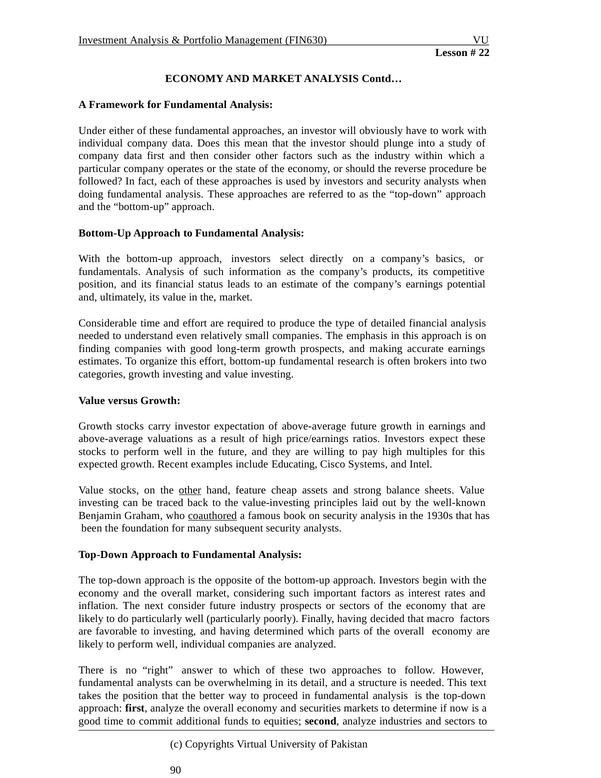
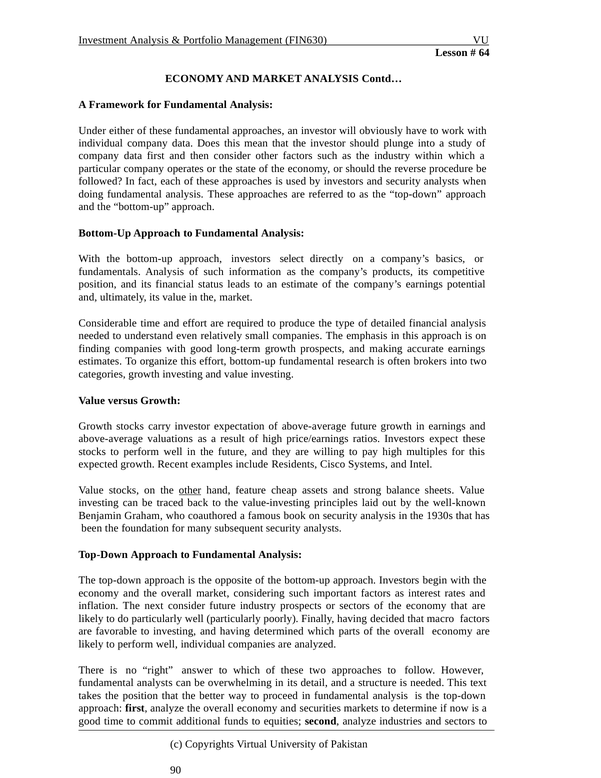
22: 22 -> 64 (484, 53)
Educating: Educating -> Residents (294, 464)
coauthored underline: present -> none (212, 515)
